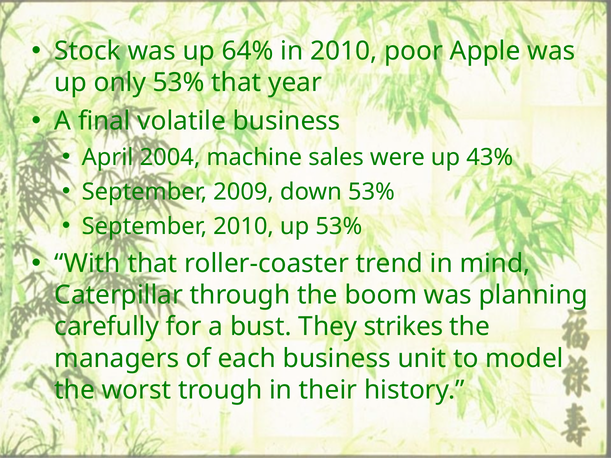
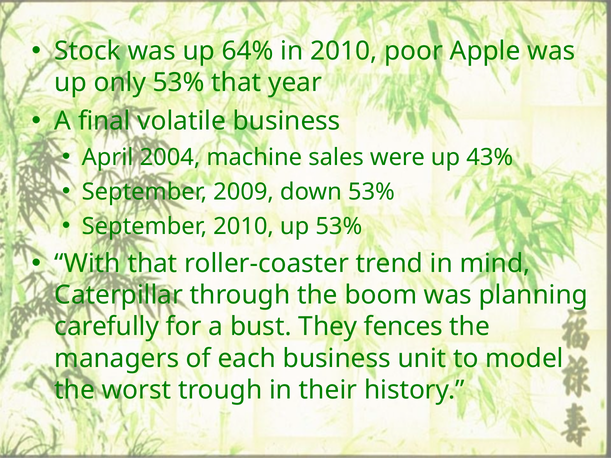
strikes: strikes -> fences (403, 327)
